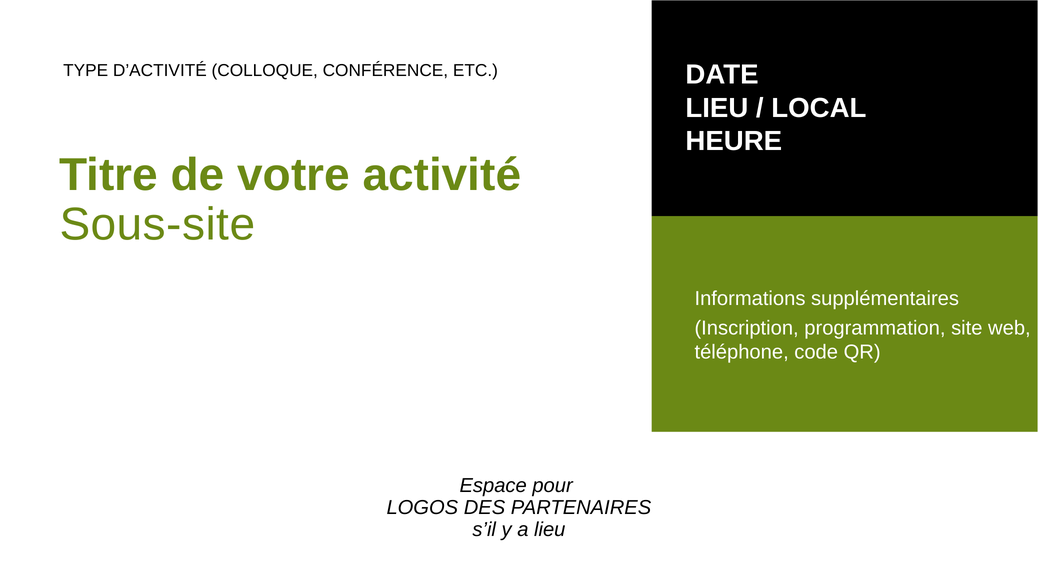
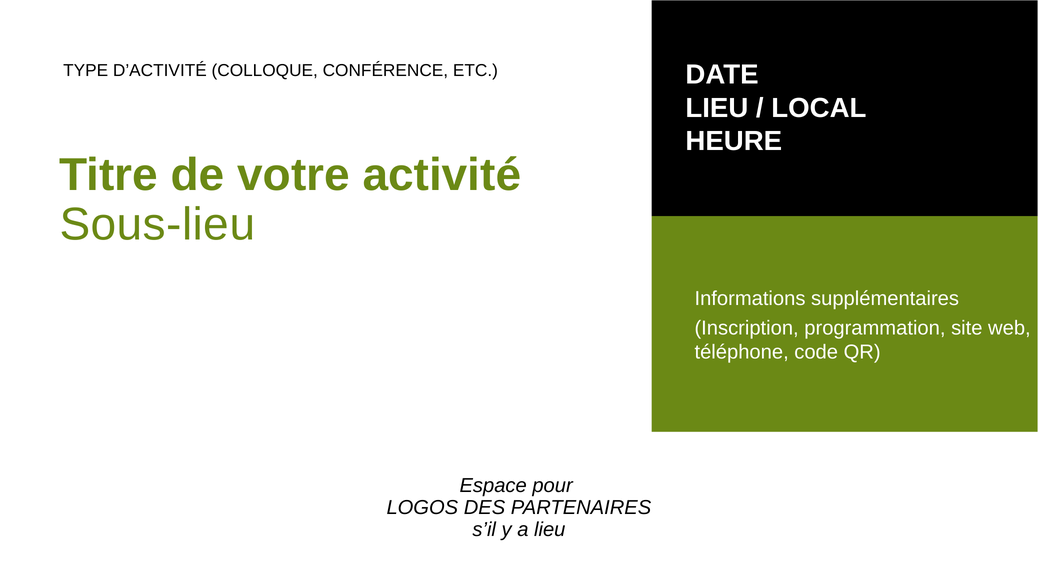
Sous-site: Sous-site -> Sous-lieu (157, 225)
